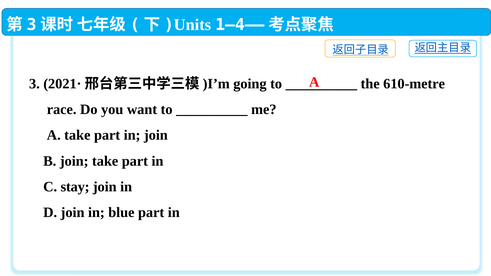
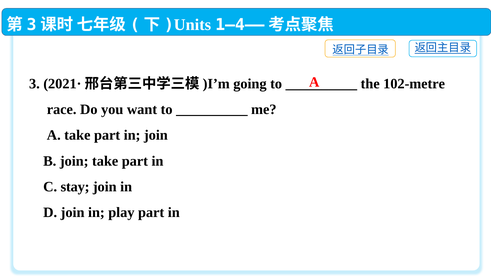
610-metre: 610-metre -> 102-metre (414, 84)
blue: blue -> play (121, 213)
